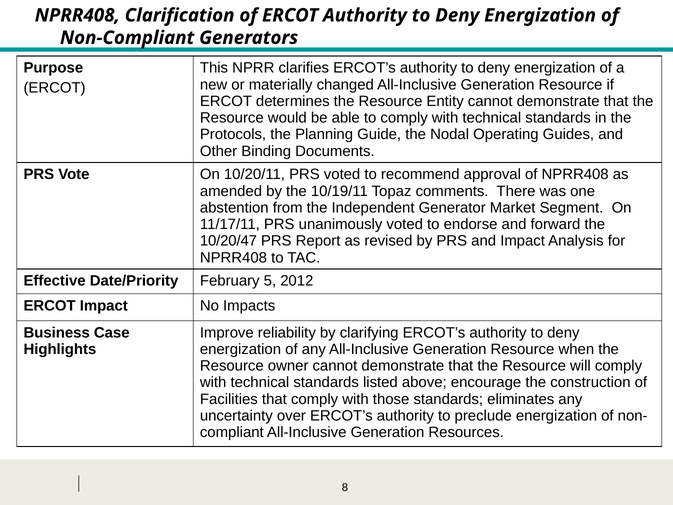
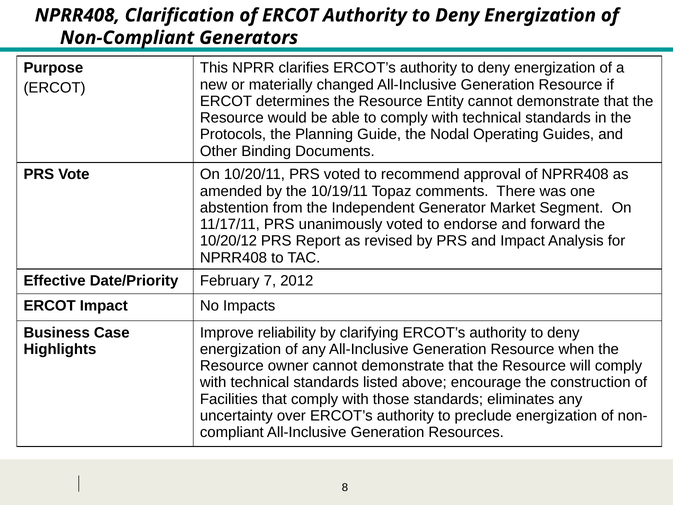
10/20/47: 10/20/47 -> 10/20/12 (228, 241)
5: 5 -> 7 (270, 281)
